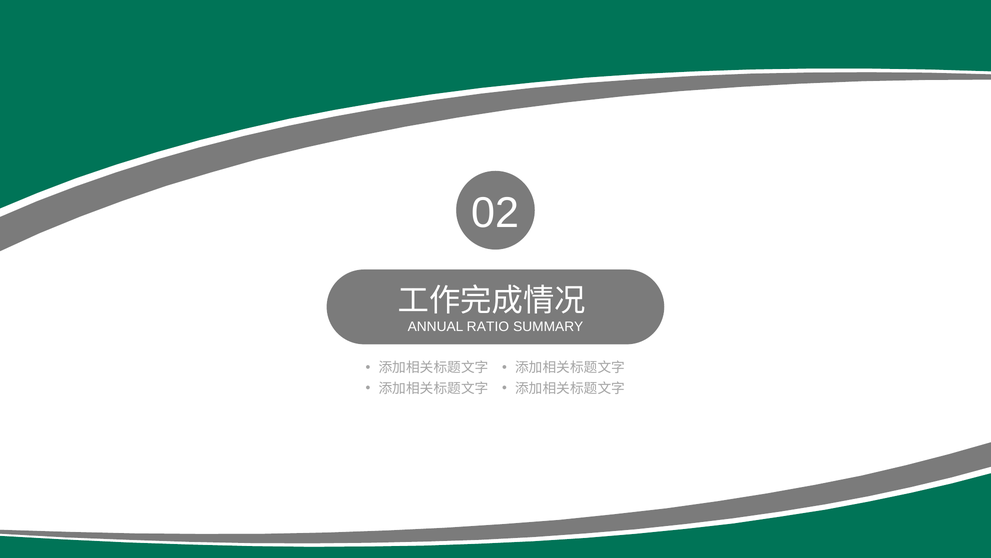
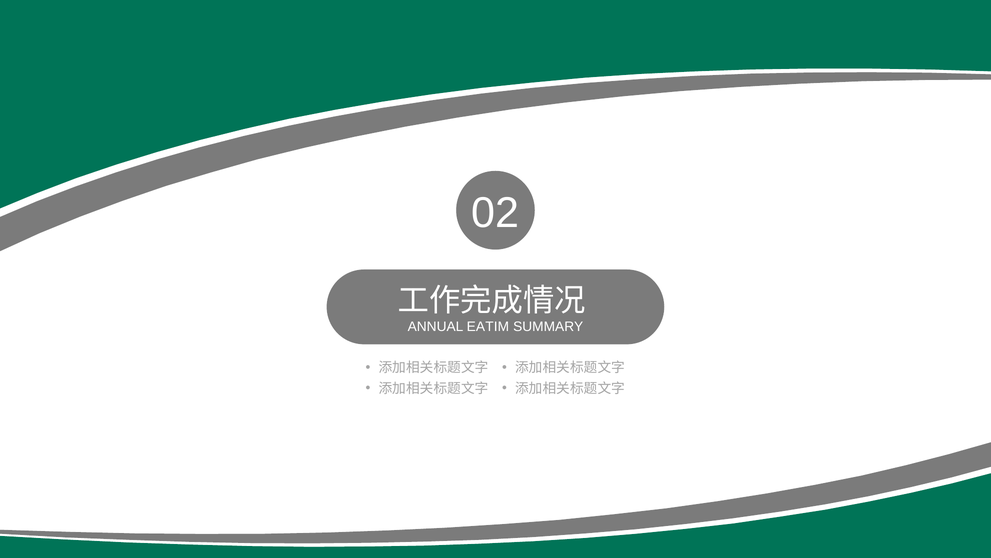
RATIO: RATIO -> EATIM (488, 326)
